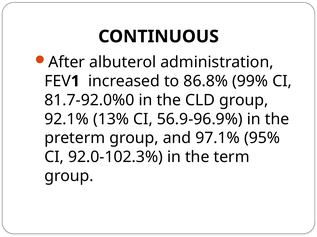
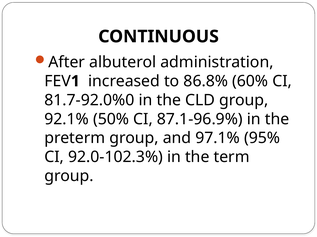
99%: 99% -> 60% (250, 81)
13%: 13% -> 50% (111, 119)
56.9-96.9%: 56.9-96.9% -> 87.1-96.9% (200, 119)
